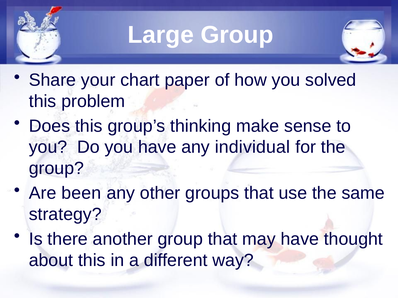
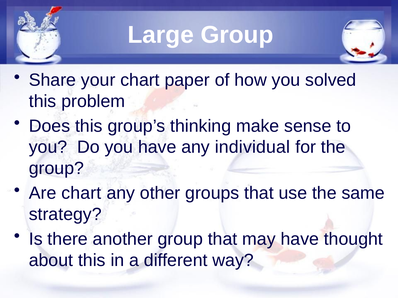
Are been: been -> chart (81, 193)
